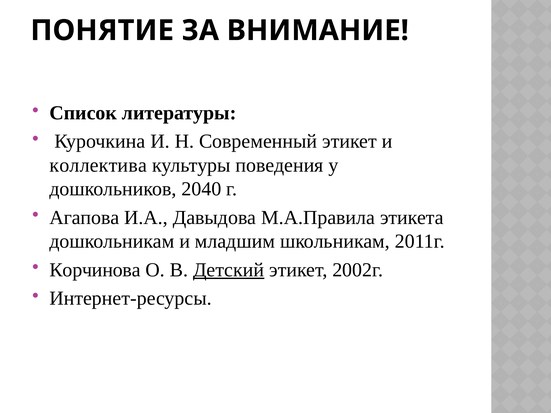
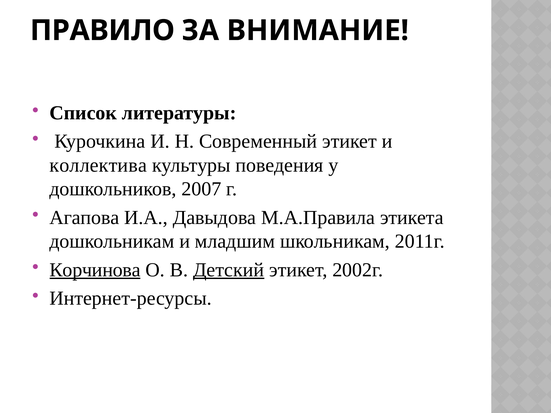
ПОНЯТИЕ: ПОНЯТИЕ -> ПРАВИЛО (102, 30)
2040: 2040 -> 2007 (201, 189)
Корчинова underline: none -> present (95, 270)
